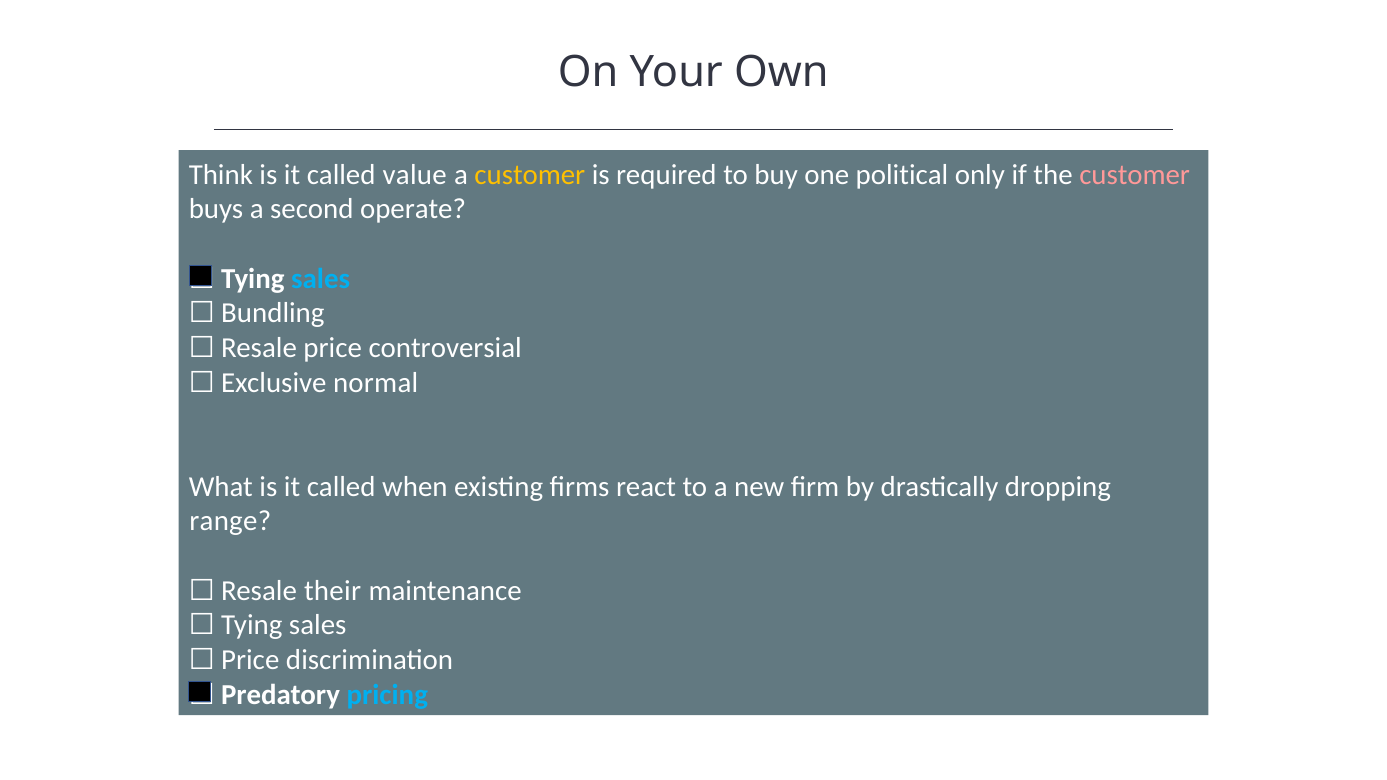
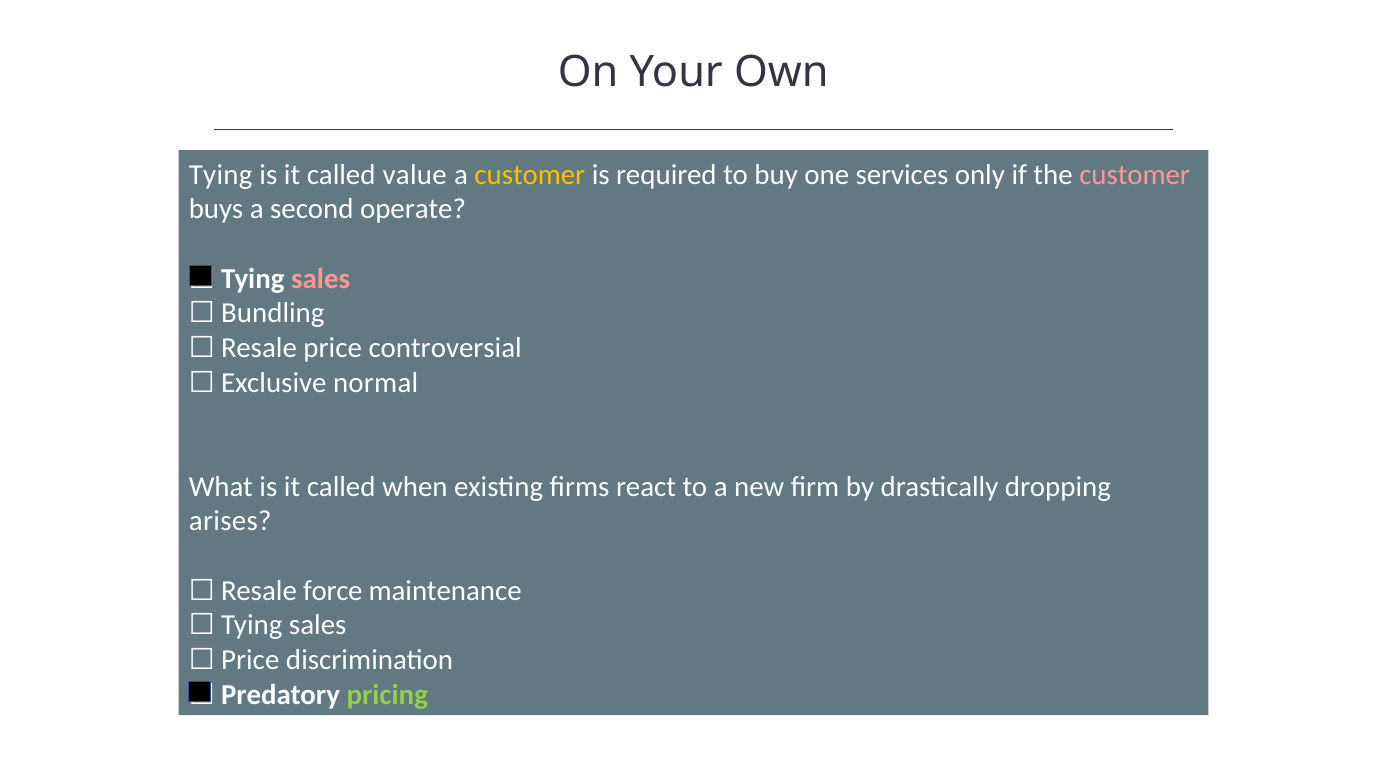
Think: Think -> Tying (221, 175)
political: political -> services (902, 175)
sales colour: light blue -> pink (321, 279)
range: range -> arises (230, 522)
their: their -> force (333, 591)
pricing colour: light blue -> light green (387, 695)
